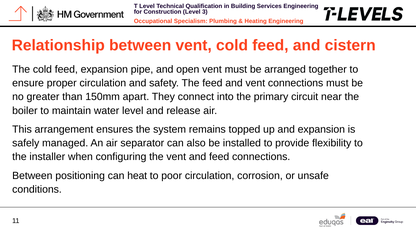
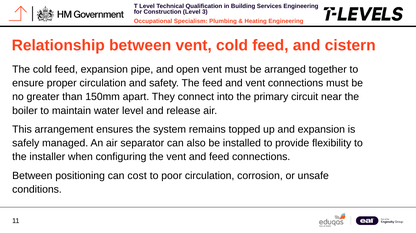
heat: heat -> cost (137, 175)
